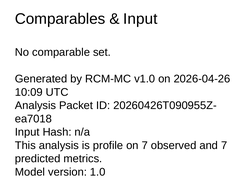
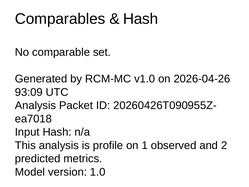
Input: Input -> Hash (141, 19)
10:09: 10:09 -> 93:09 (29, 92)
on 7: 7 -> 1 (145, 145)
and 7: 7 -> 2 (224, 145)
